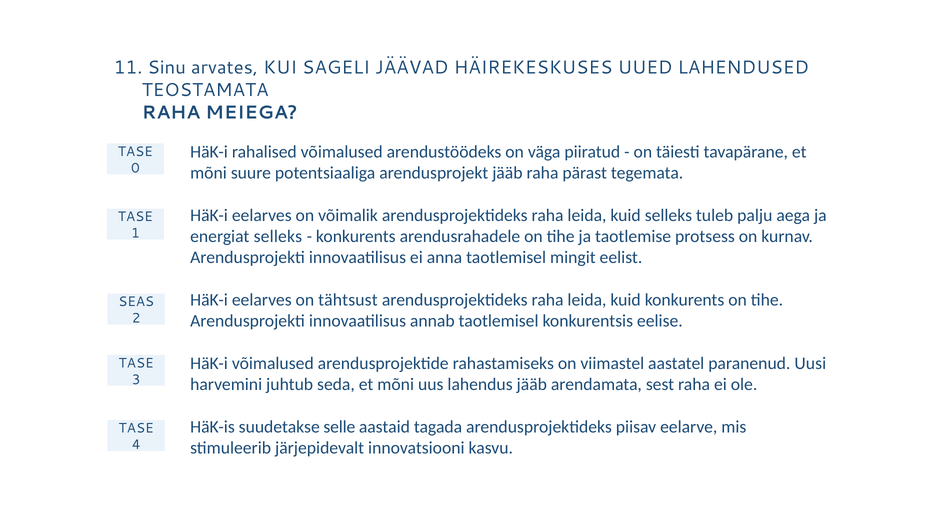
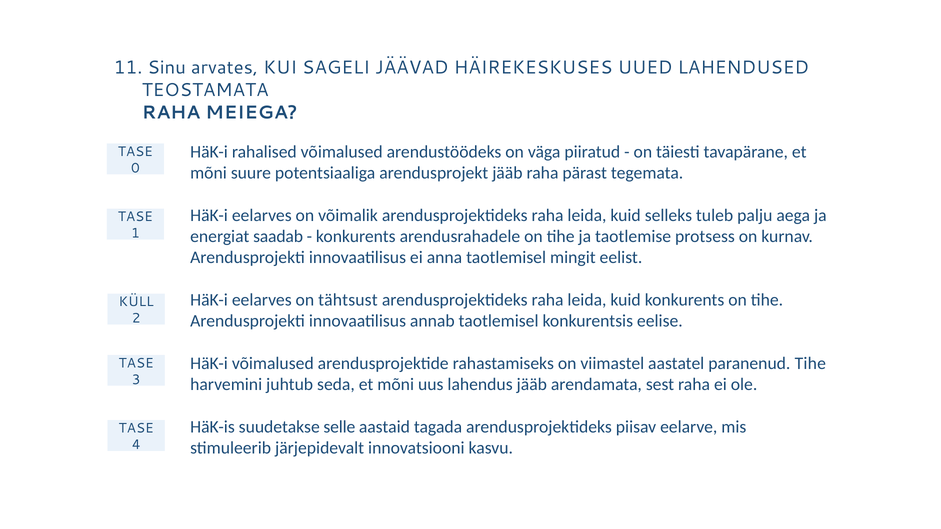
energiat selleks: selleks -> saadab (278, 236)
SEAS: SEAS -> KÜLL (136, 302)
paranenud Uusi: Uusi -> Tihe (810, 364)
